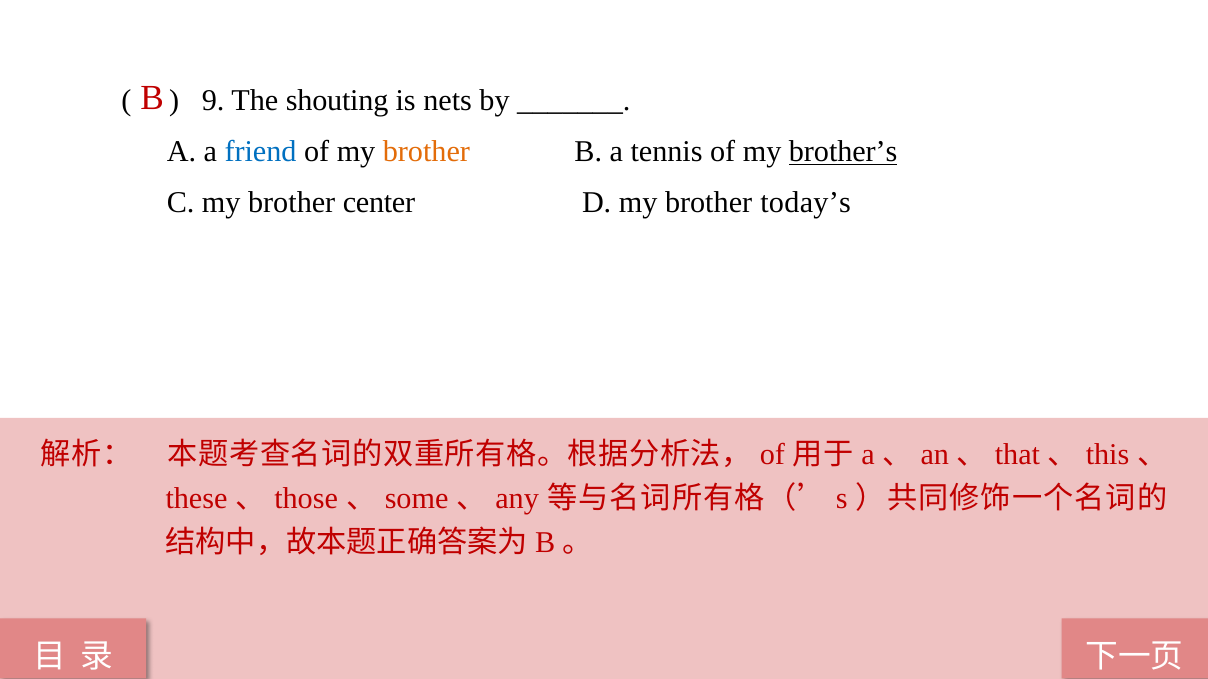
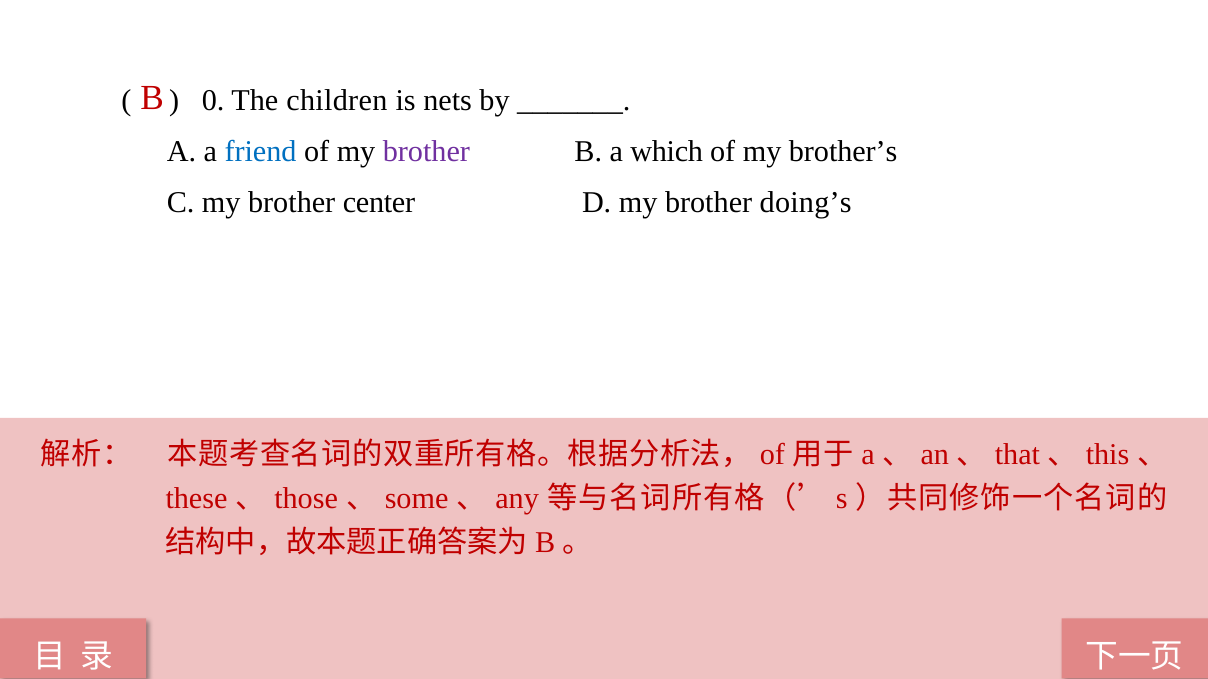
9: 9 -> 0 (213, 101)
shouting: shouting -> children (337, 101)
brother colour: orange -> purple (426, 152)
tennis: tennis -> which (667, 152)
brother’s underline: present -> none (843, 152)
today’s: today’s -> doing’s (806, 202)
